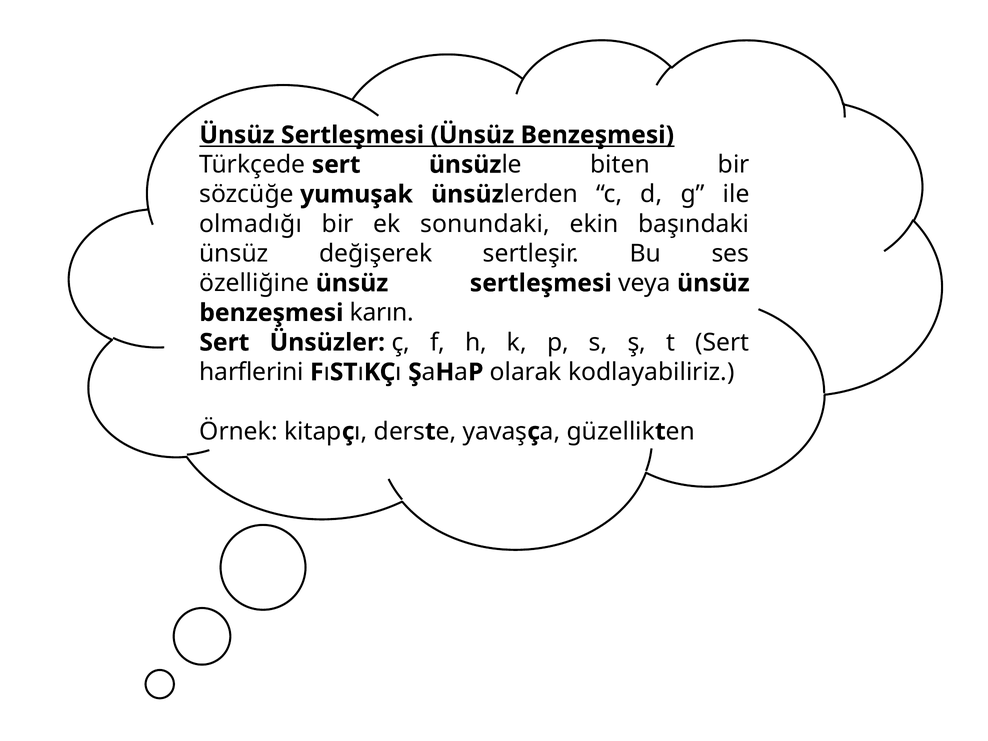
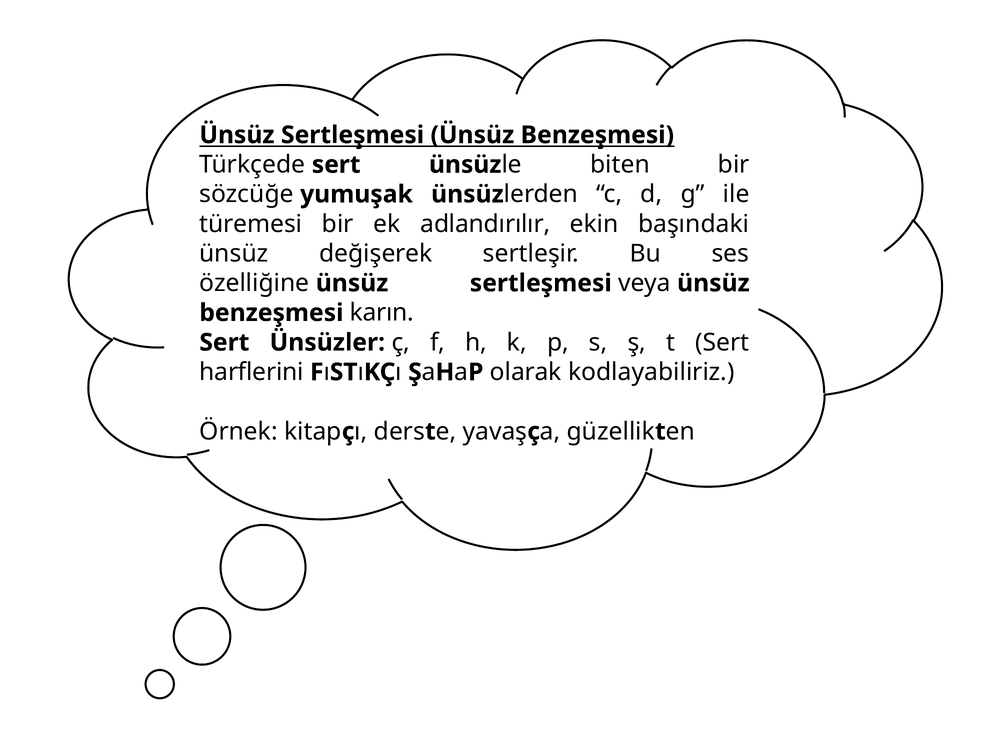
olmadığı: olmadığı -> türemesi (251, 224)
sonundaki: sonundaki -> adlandırılır (485, 224)
